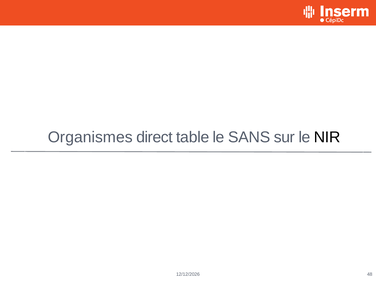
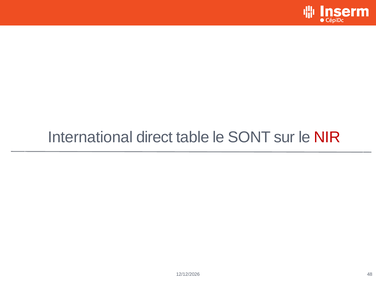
Organismes: Organismes -> International (90, 137)
SANS: SANS -> SONT (249, 137)
NIR colour: black -> red (327, 137)
